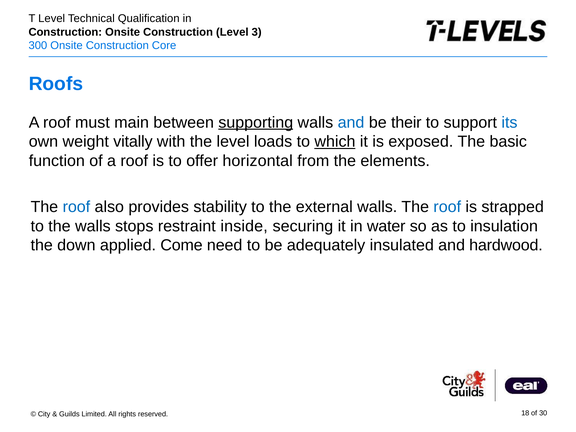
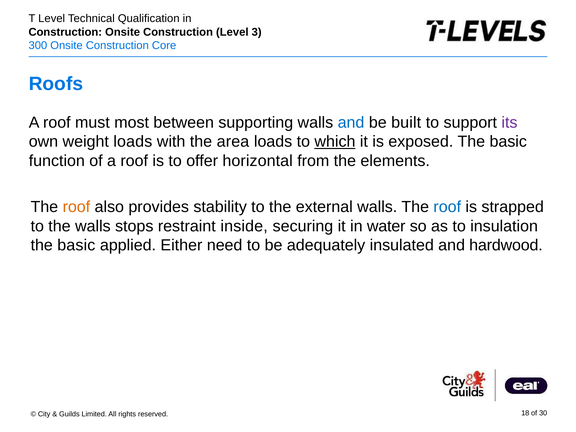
main: main -> most (132, 122)
supporting underline: present -> none (256, 122)
their: their -> built (406, 122)
its colour: blue -> purple (509, 122)
weight vitally: vitally -> loads (133, 142)
the level: level -> area (233, 142)
roof colour: blue -> orange (76, 207)
down: down -> basic (76, 245)
Come: Come -> Either (181, 245)
